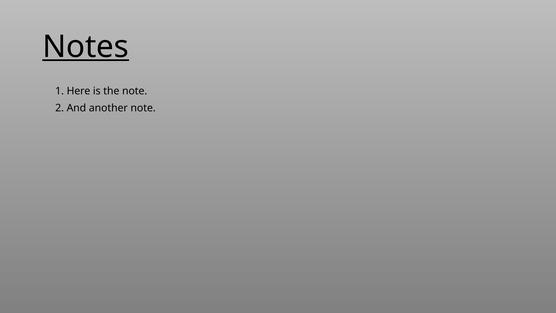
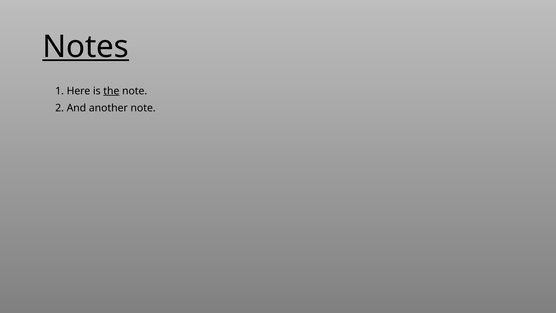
the underline: none -> present (111, 91)
